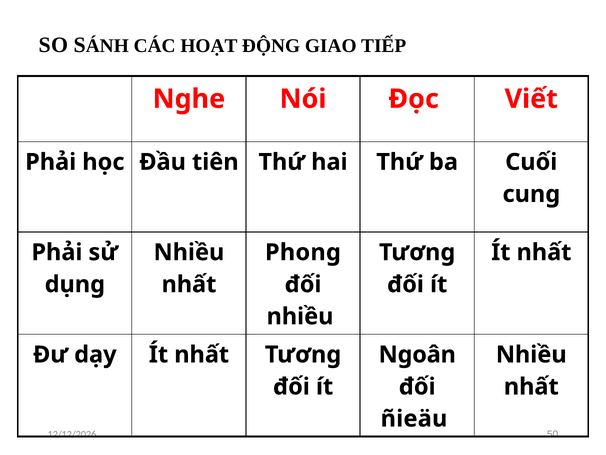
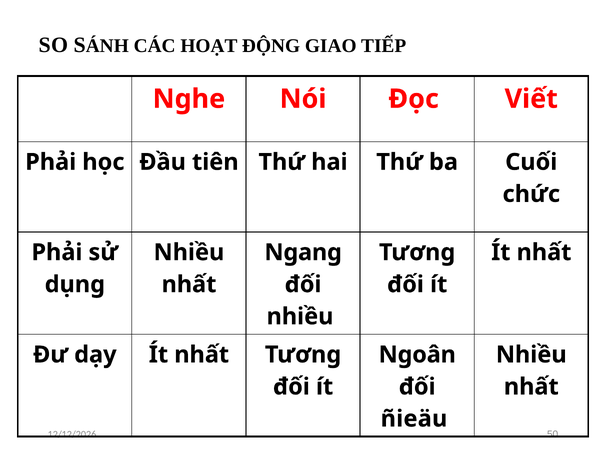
cung: cung -> chức (531, 194)
Phong: Phong -> Ngang (303, 252)
